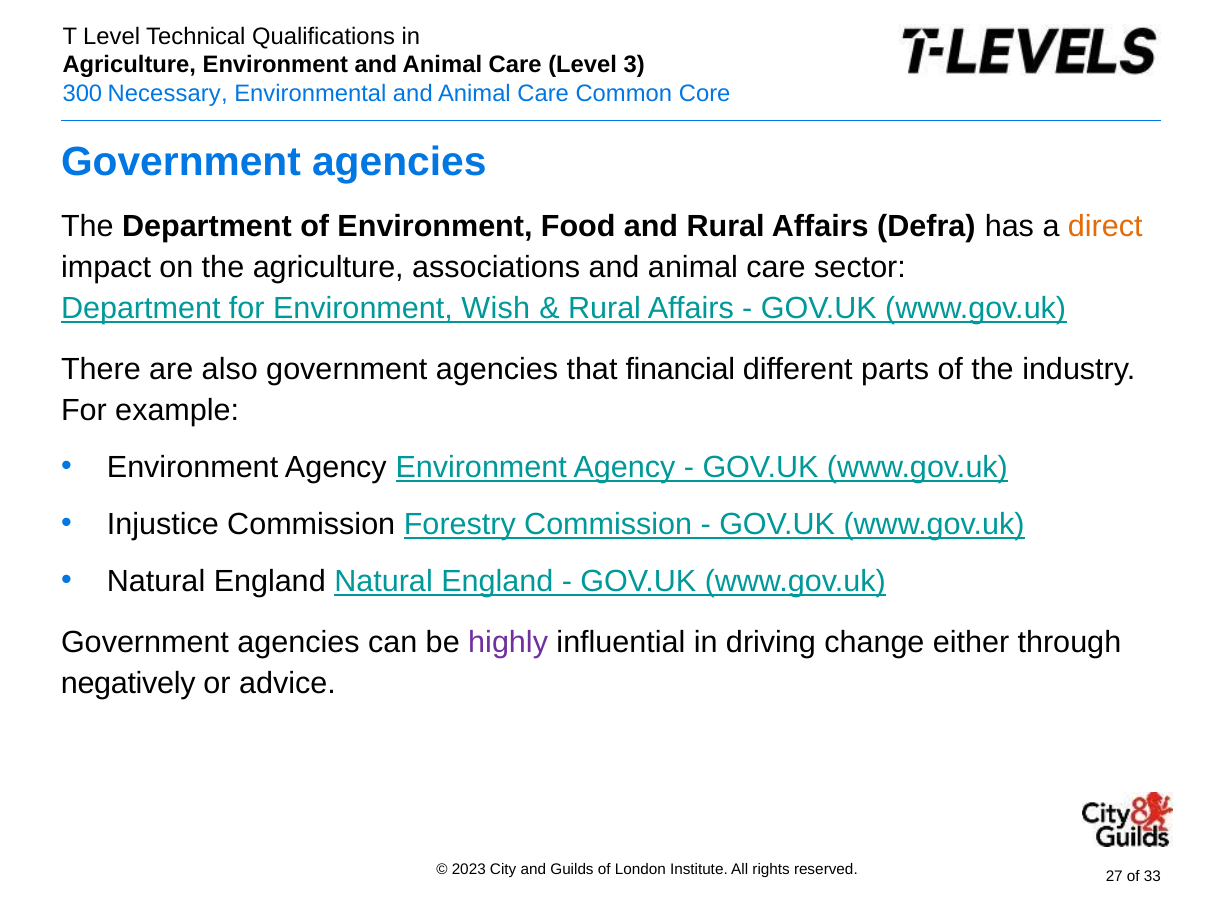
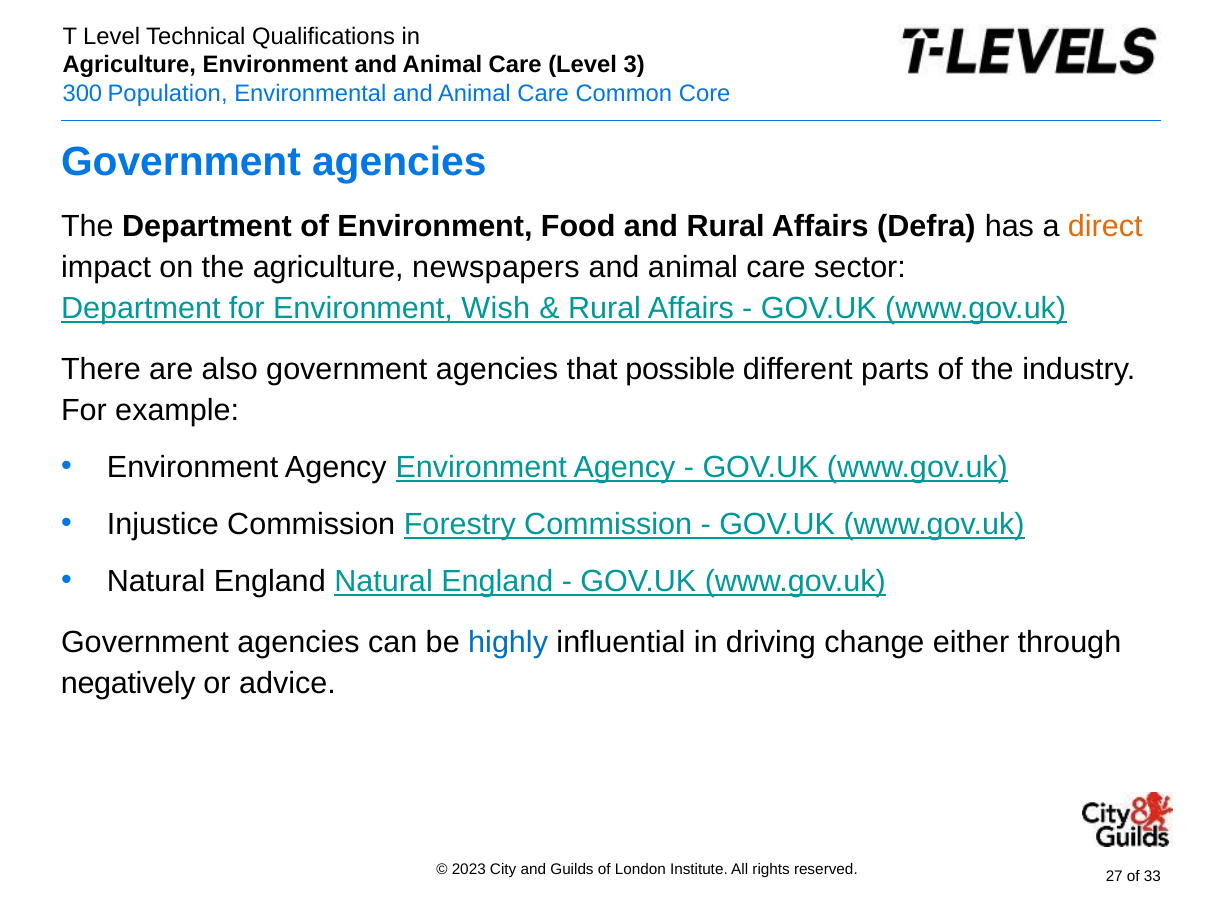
Necessary: Necessary -> Population (168, 93)
associations: associations -> newspapers (496, 267)
financial: financial -> possible (680, 369)
highly colour: purple -> blue (508, 642)
